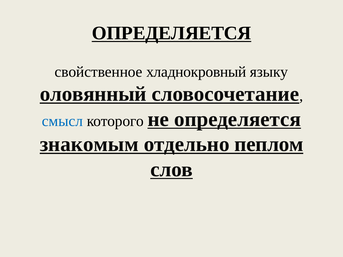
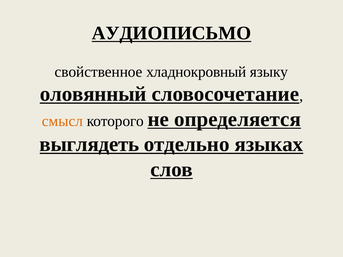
ОПРЕДЕЛЯЕТСЯ: ОПРЕДЕЛЯЕТСЯ -> АУДИОПИСЬМО (171, 33)
смысл colour: blue -> orange (62, 121)
знакомым: знакомым -> выглядеть (89, 144)
пеплом: пеплом -> языках (269, 144)
